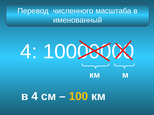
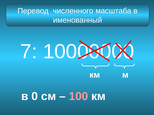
4: 4 -> 7 (29, 52)
в 4: 4 -> 0 (35, 97)
100 colour: yellow -> pink (78, 97)
